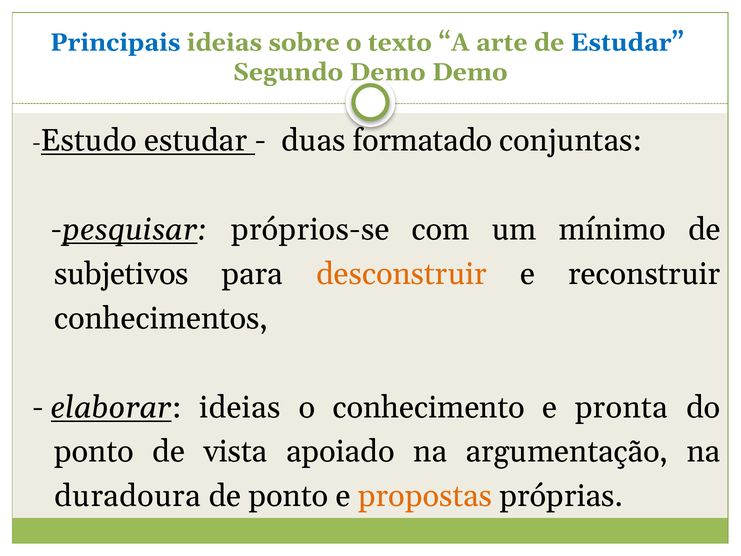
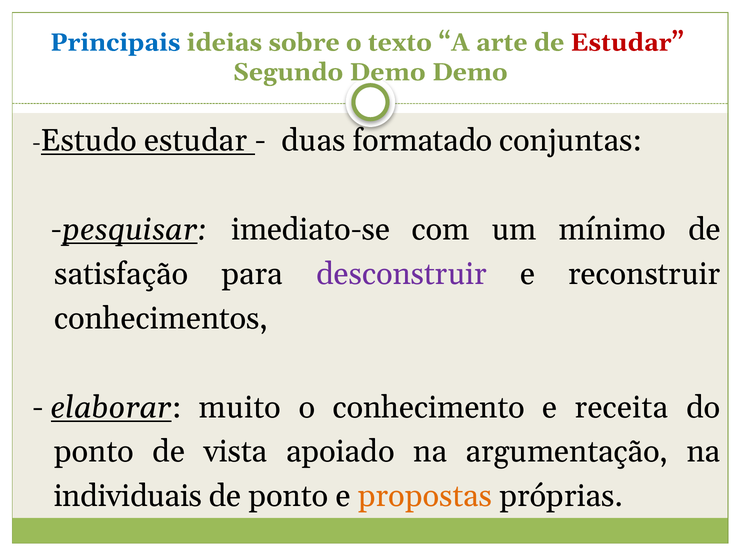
Estudar colour: blue -> red (627, 42)
próprios-se: próprios-se -> imediato-se (311, 229)
subjetivos: subjetivos -> satisfação (121, 274)
desconstruir colour: orange -> purple (402, 274)
elaborar ideias: ideias -> muito (240, 407)
pronta: pronta -> receita (621, 407)
duradoura: duradoura -> individuais (128, 496)
